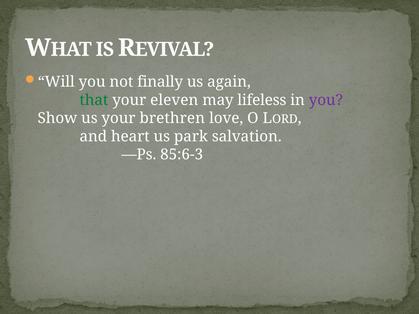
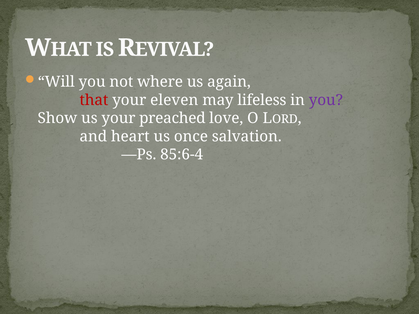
finally: finally -> where (160, 82)
that colour: green -> red (94, 100)
brethren: brethren -> preached (172, 118)
park: park -> once (191, 136)
85:6-3: 85:6-3 -> 85:6-4 (182, 155)
